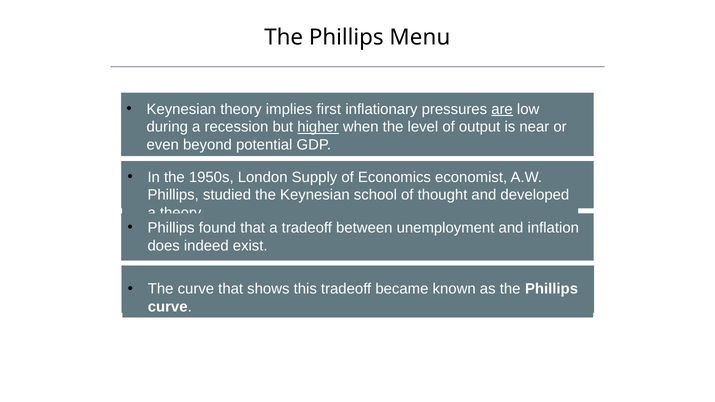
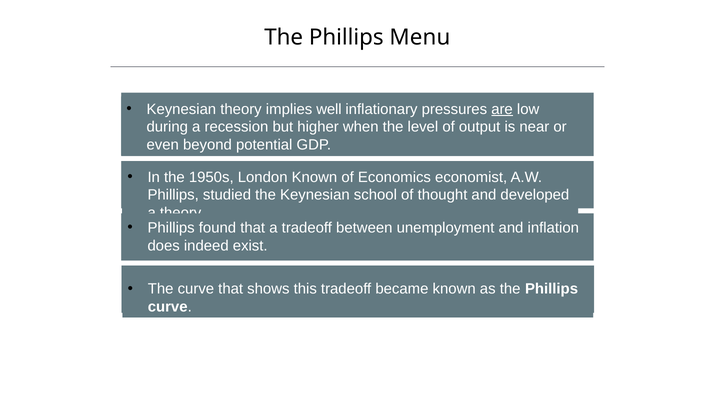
first: first -> well (329, 109)
higher underline: present -> none (318, 127)
London Supply: Supply -> Known (314, 177)
